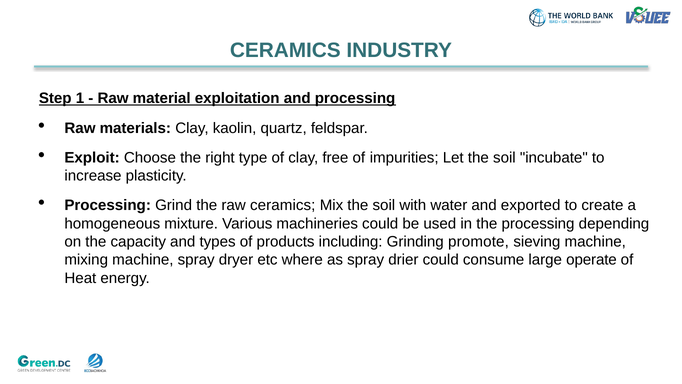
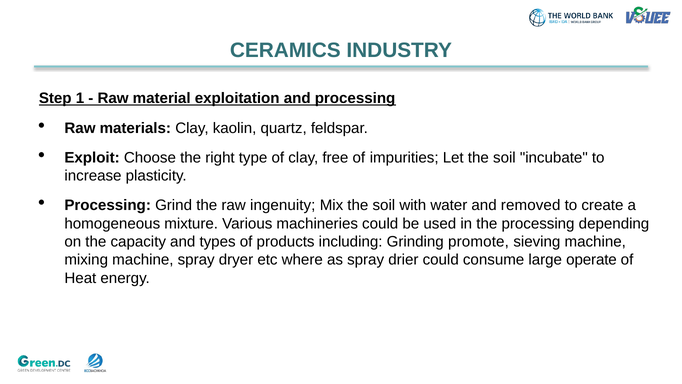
raw ceramics: ceramics -> ingenuity (283, 205)
exported: exported -> removed (531, 205)
